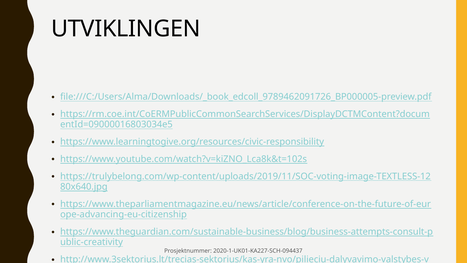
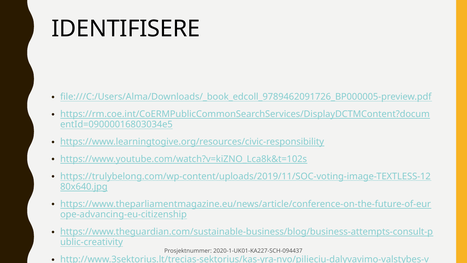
UTVIKLINGEN: UTVIKLINGEN -> IDENTIFISERE (126, 29)
